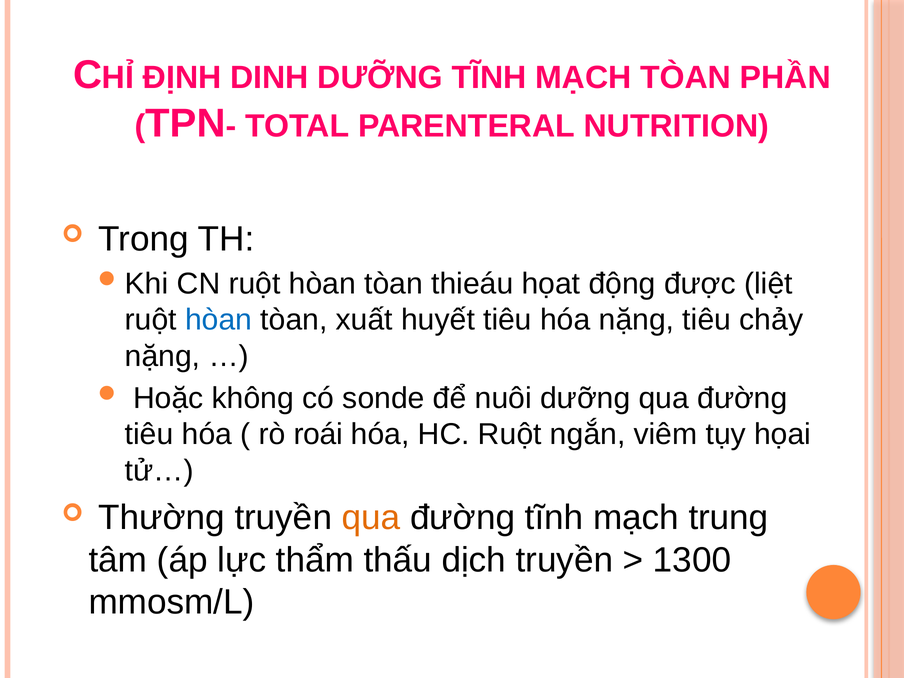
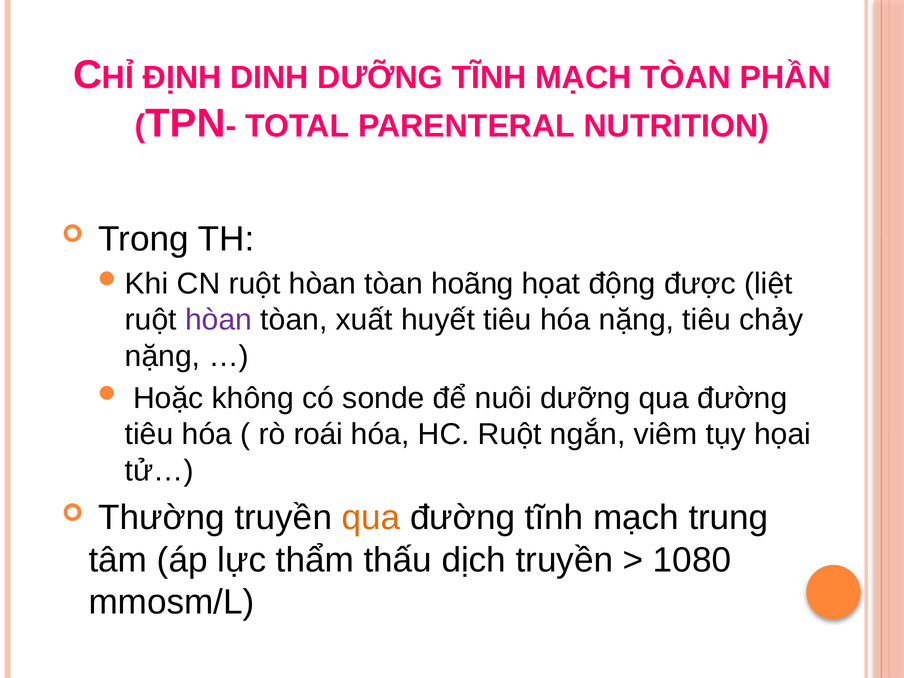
thieáu: thieáu -> hoãng (472, 284)
hòan colour: blue -> purple (219, 320)
1300: 1300 -> 1080 (692, 560)
